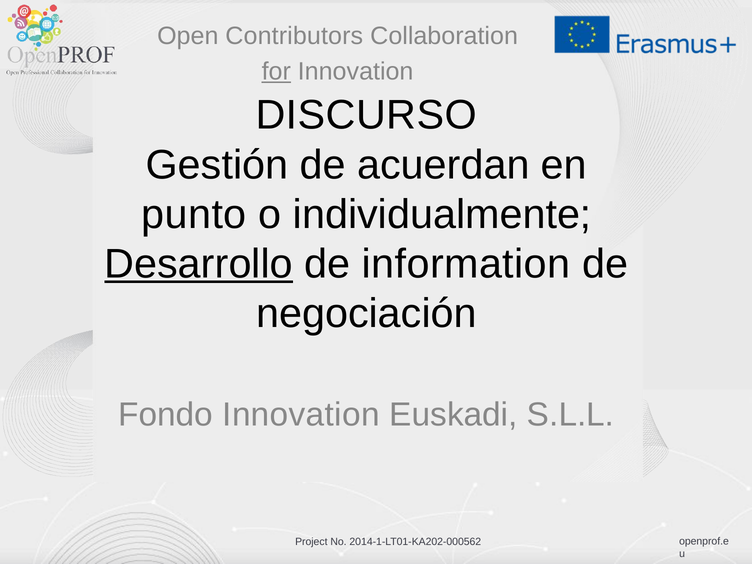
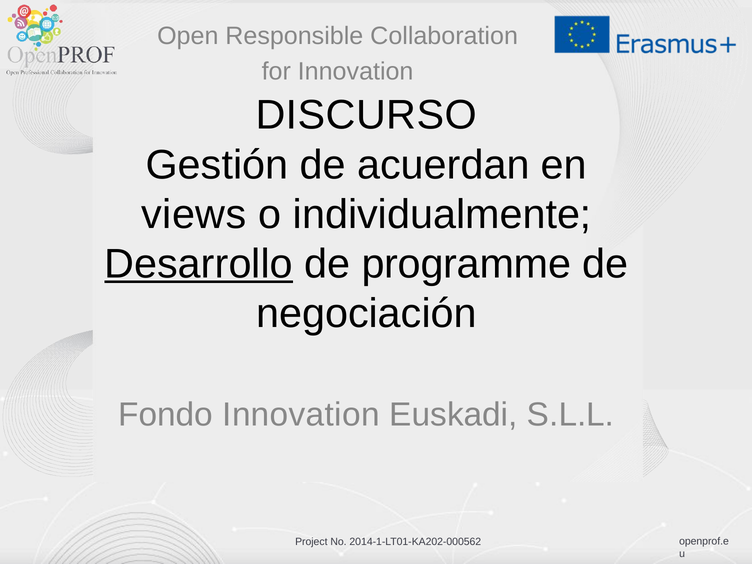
Contributors: Contributors -> Responsible (294, 36)
for underline: present -> none (276, 71)
punto: punto -> views (194, 215)
information: information -> programme (466, 264)
